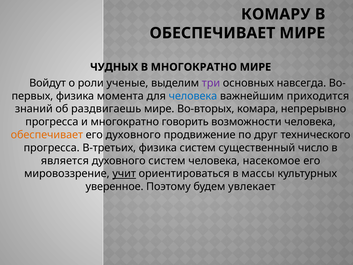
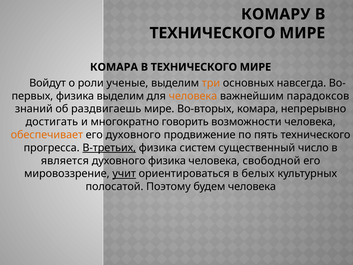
ОБЕСПЕЧИВАЕТ: ОБЕСПЕЧИВАЕТ -> ТЕХНИЧЕСКОГО (213, 33)
ЧУДНЫХ: ЧУДНЫХ -> КОМАРА (114, 67)
МНОГОКРАТНО: МНОГОКРАТНО -> ТЕХНИЧЕСКОГО (194, 67)
три colour: purple -> orange (211, 83)
физика момента: момента -> выделим (120, 96)
человека colour: blue -> orange (193, 96)
приходится: приходится -> парадоксов (318, 96)
прогресса: прогресса -> достигать (52, 122)
друг: друг -> пять (266, 135)
В-третьих underline: none -> present (109, 148)
духовного систем: систем -> физика (167, 161)
насекомое: насекомое -> свободной (271, 161)
массы: массы -> белых (258, 173)
уверенное: уверенное -> полосатой (114, 186)
будем увлекает: увлекает -> человека (252, 186)
